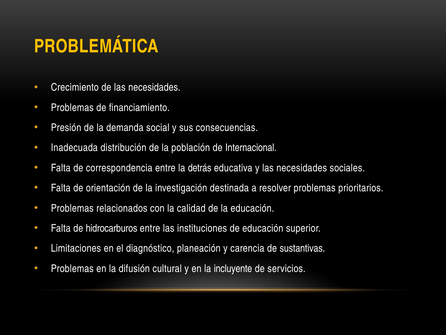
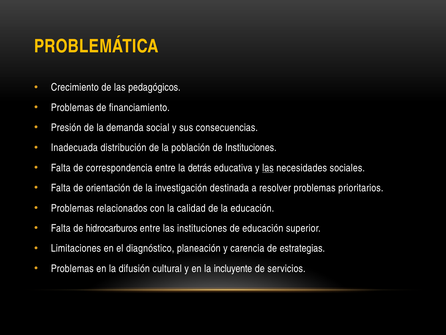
de las necesidades: necesidades -> pedagógicos (154, 87)
de Internacional: Internacional -> Instituciones (251, 148)
las underline: none -> present (268, 168)
sustantivas: sustantivas -> estrategias (302, 248)
